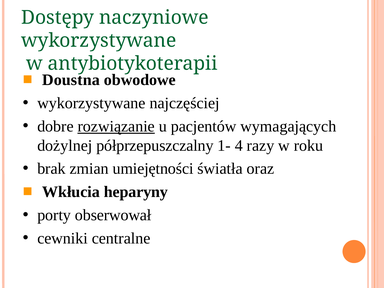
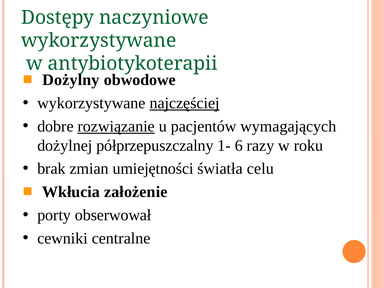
Doustna: Doustna -> Dożylny (71, 80)
najczęściej underline: none -> present (185, 103)
4: 4 -> 6 (239, 145)
oraz: oraz -> celu (260, 169)
heparyny: heparyny -> założenie (136, 192)
